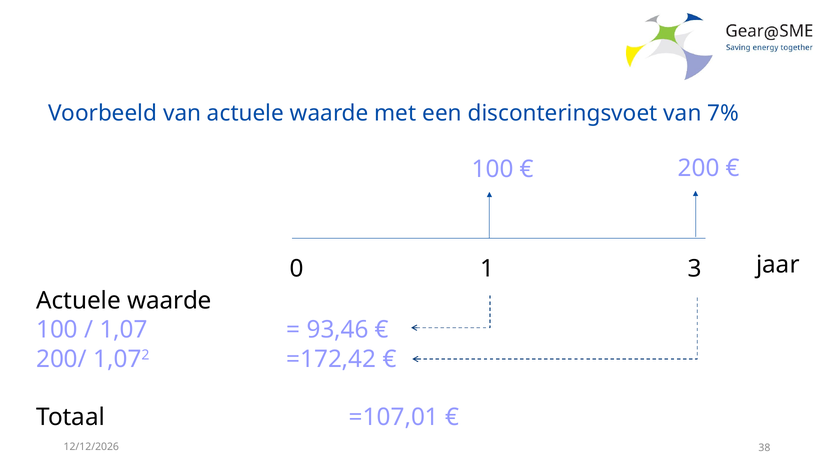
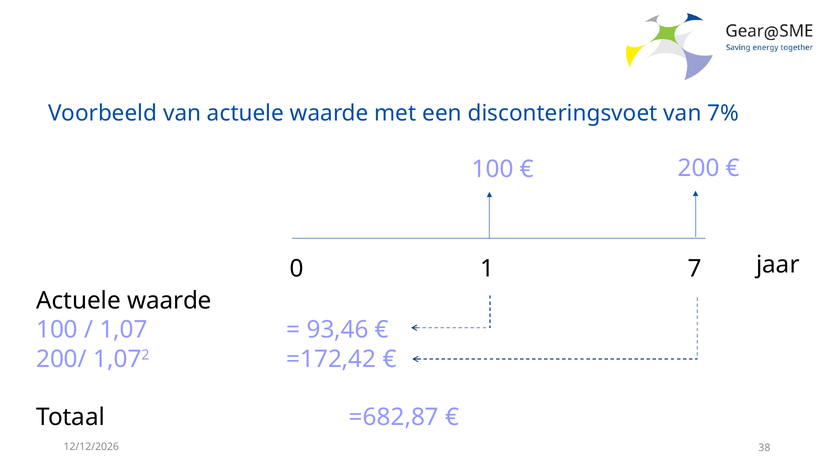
3: 3 -> 7 (695, 269)
=107,01: =107,01 -> =682,87 (394, 418)
